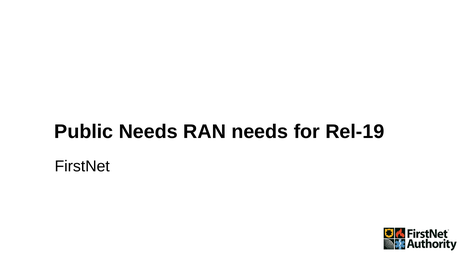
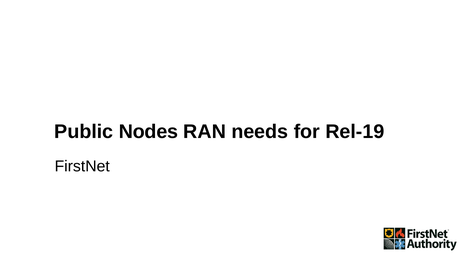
Public Needs: Needs -> Nodes (148, 132)
